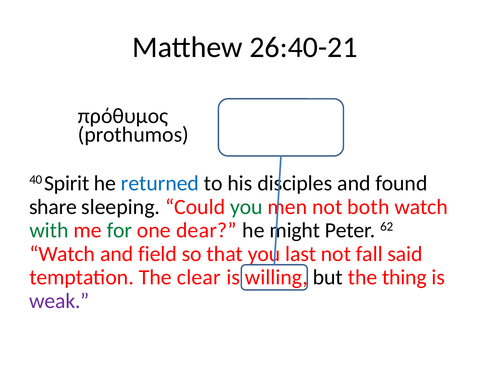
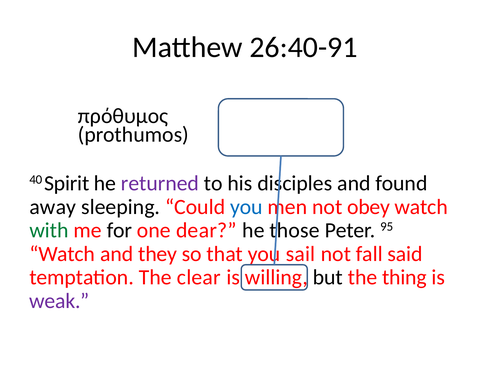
26:40-21: 26:40-21 -> 26:40-91 (303, 47)
returned colour: blue -> purple (160, 184)
share: share -> away (53, 207)
you colour: green -> blue (246, 207)
both: both -> obey (369, 207)
for colour: green -> black (119, 231)
might: might -> those (295, 231)
62: 62 -> 95 (387, 227)
field: field -> they (158, 254)
last: last -> sail (300, 254)
